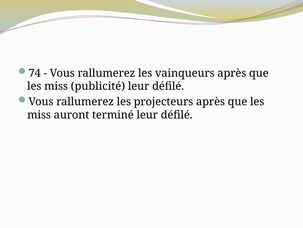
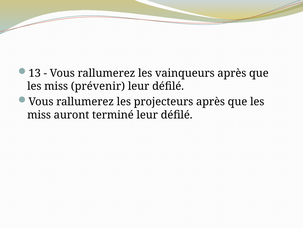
74: 74 -> 13 (35, 73)
publicité: publicité -> prévenir (98, 86)
